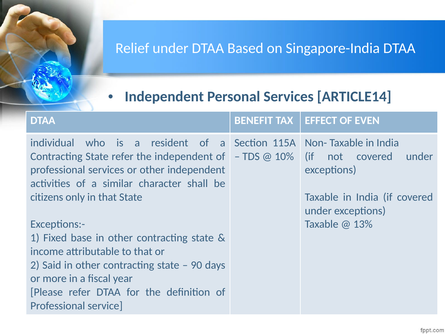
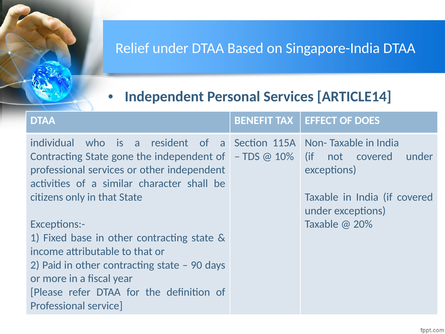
EVEN: EVEN -> DOES (367, 120)
State refer: refer -> gone (123, 156)
13%: 13% -> 20% (363, 224)
Said: Said -> Paid (52, 265)
